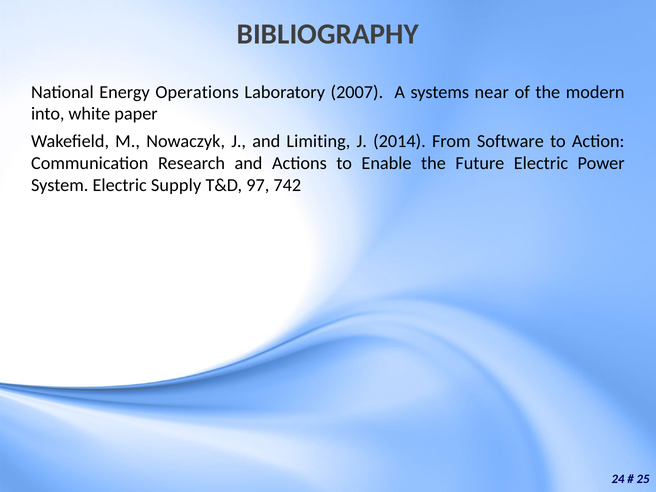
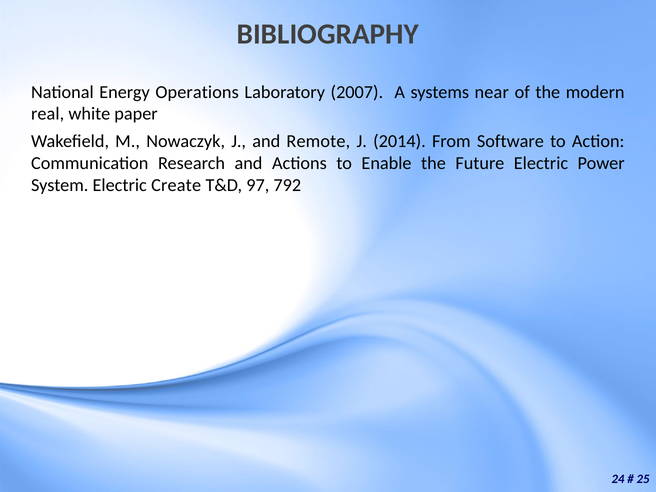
into: into -> real (48, 114)
Limiting: Limiting -> Remote (318, 141)
Supply: Supply -> Create (176, 185)
742: 742 -> 792 (287, 185)
